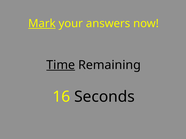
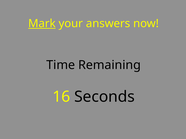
Time underline: present -> none (61, 65)
